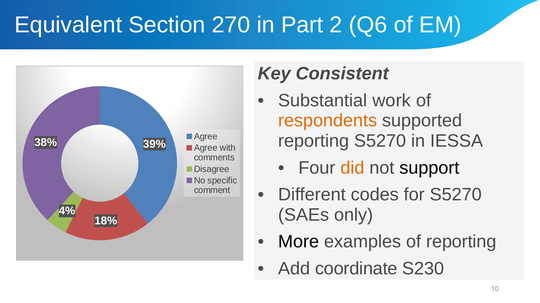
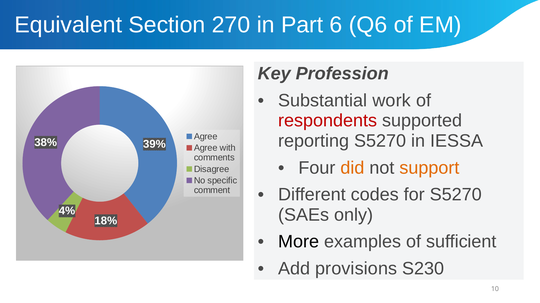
2: 2 -> 6 (336, 25)
Consistent: Consistent -> Profession (342, 74)
respondents colour: orange -> red (328, 121)
support colour: black -> orange (429, 168)
of reporting: reporting -> sufficient (461, 242)
coordinate: coordinate -> provisions (356, 269)
